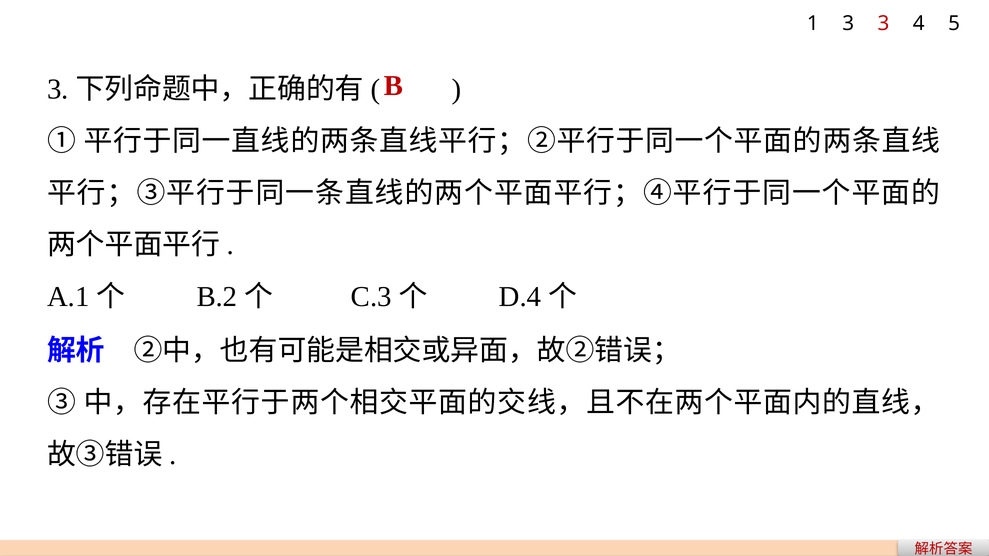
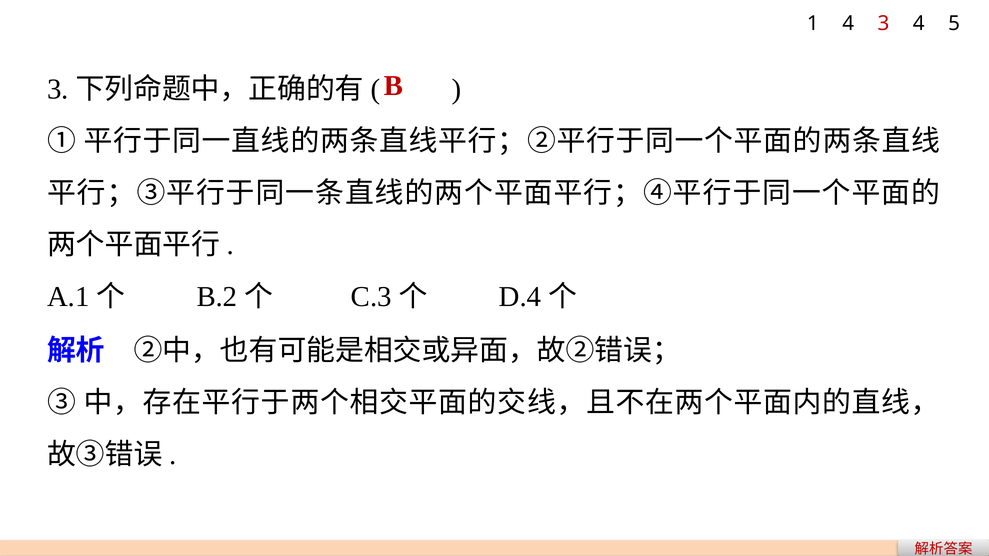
1 3: 3 -> 4 (848, 23)
